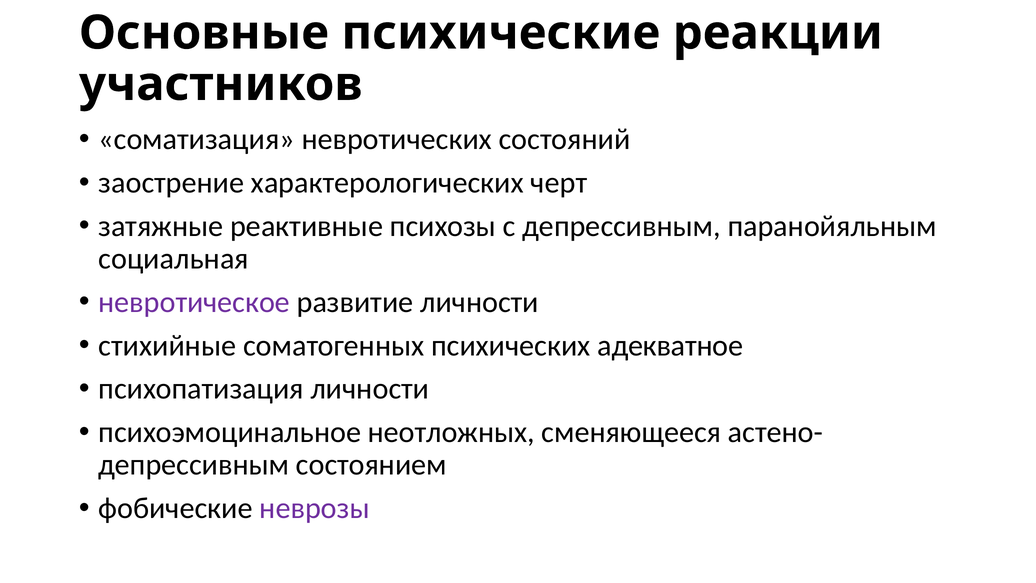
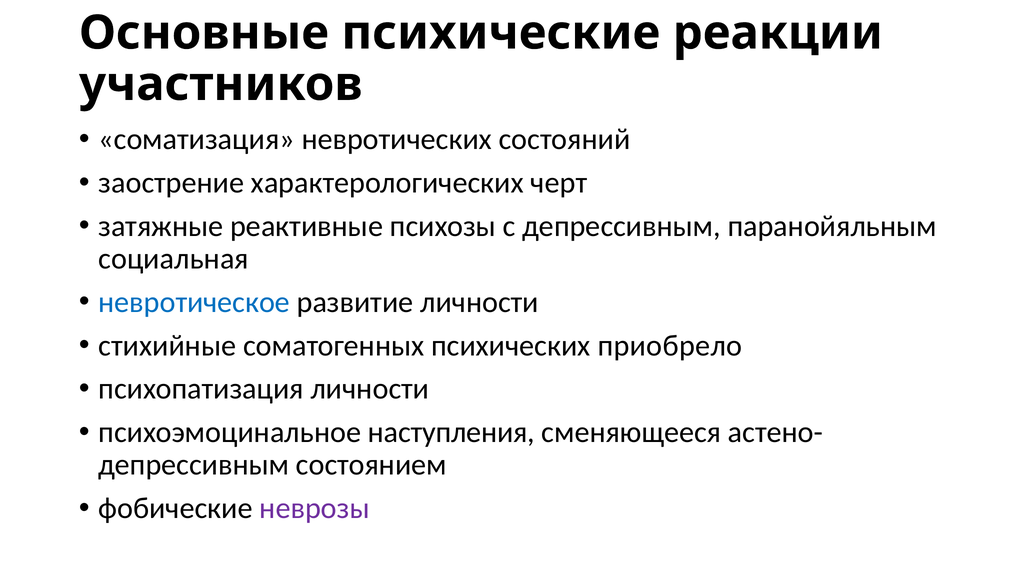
невротическое colour: purple -> blue (194, 302)
адекватное: адекватное -> приобрело (670, 345)
неотложных: неотложных -> наступления (451, 432)
